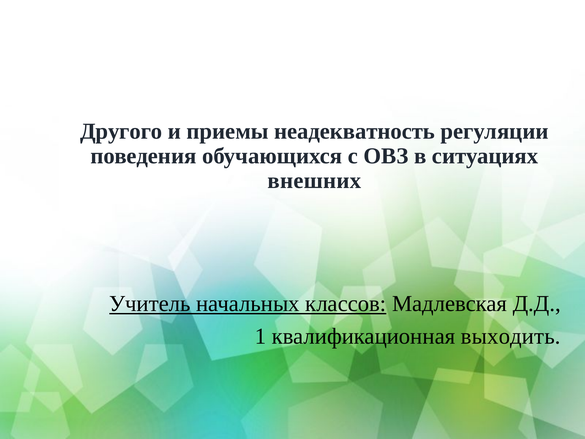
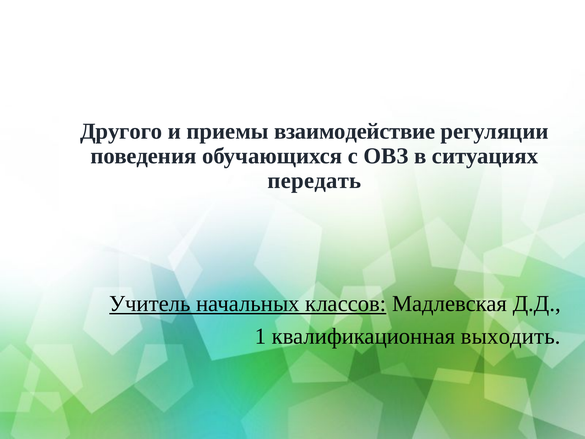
неадекватность: неадекватность -> взаимодействие (355, 131)
внешних: внешних -> передать (314, 180)
